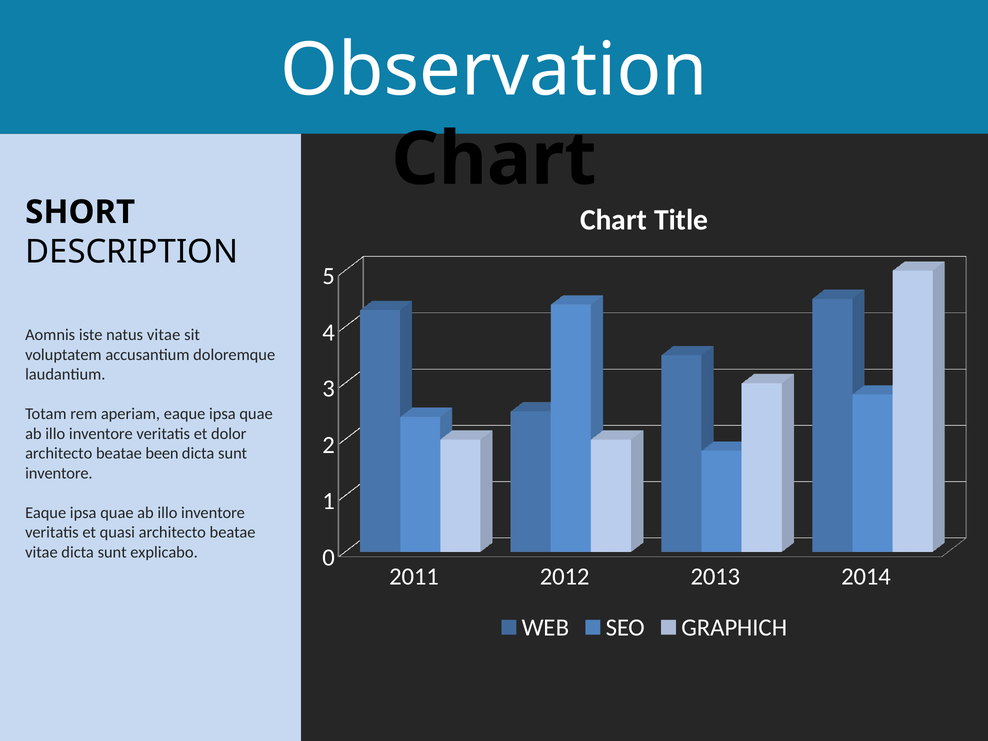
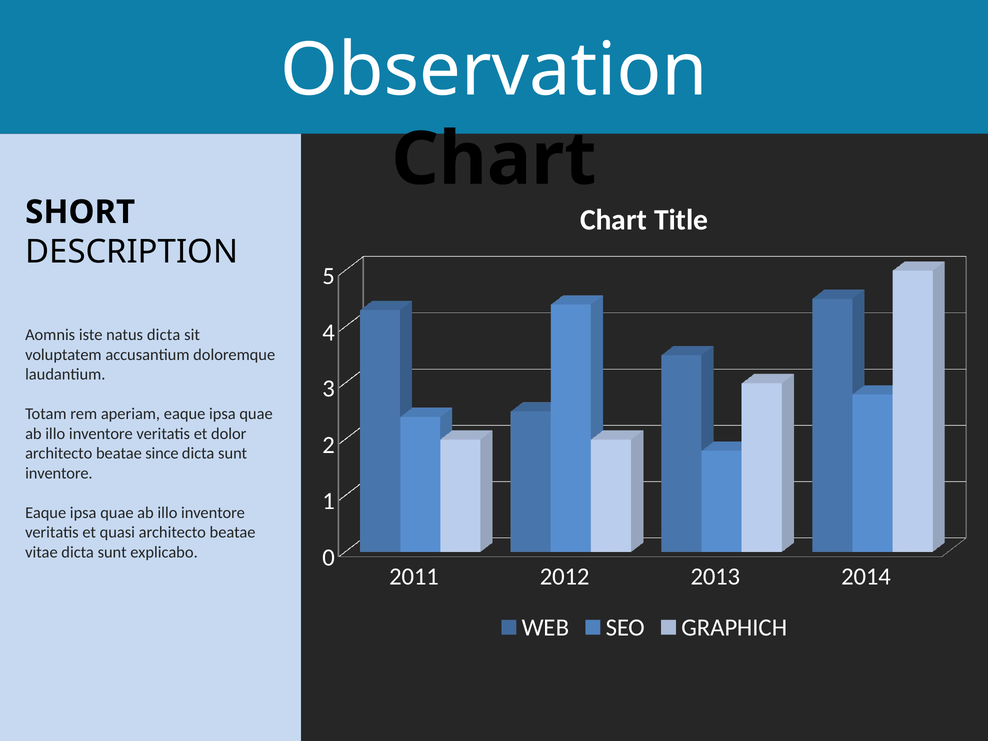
natus vitae: vitae -> dicta (164, 335)
been: been -> since (162, 453)
